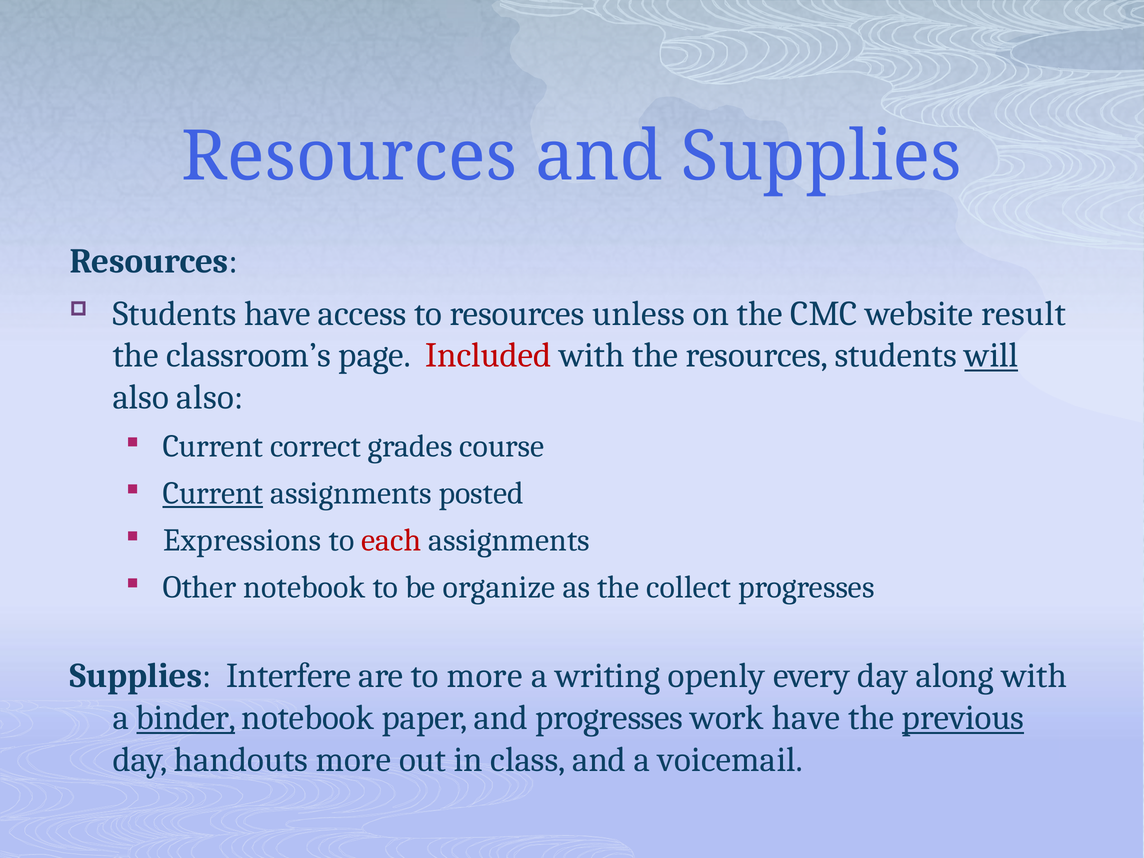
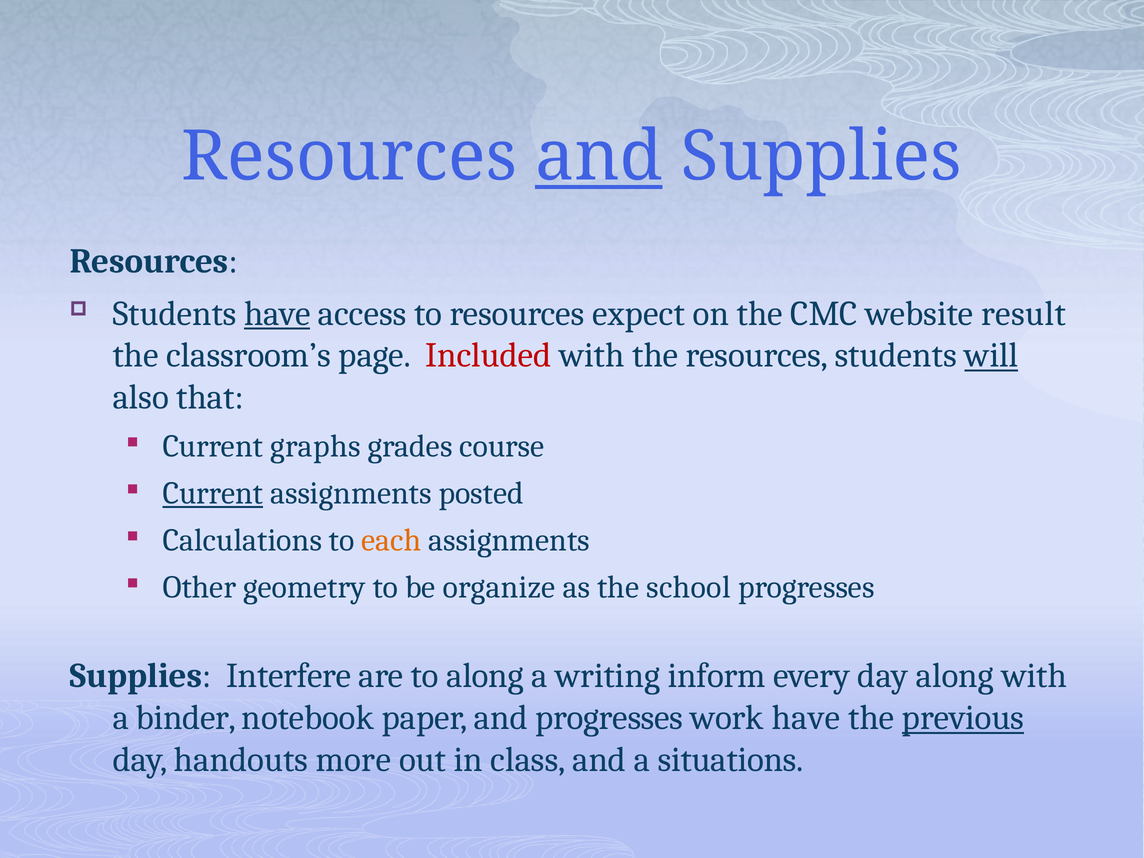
and underline: none -> present (599, 157)
have underline: none -> present (277, 314)
unless: unless -> expect (639, 314)
also also: also -> that (210, 397)
correct: correct -> graphs (315, 446)
Expressions: Expressions -> Calculations (242, 540)
each colour: red -> orange (391, 540)
Other notebook: notebook -> geometry (304, 587)
collect: collect -> school (689, 587)
to more: more -> along (485, 676)
openly: openly -> inform (717, 676)
binder underline: present -> none (186, 718)
voicemail: voicemail -> situations (731, 760)
